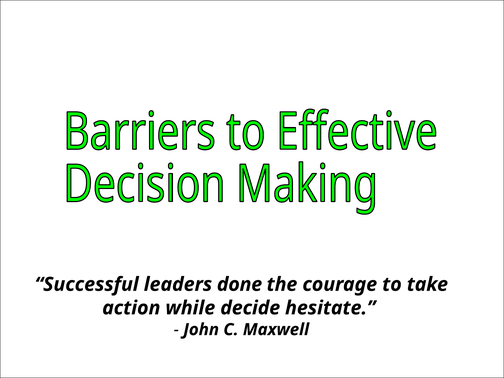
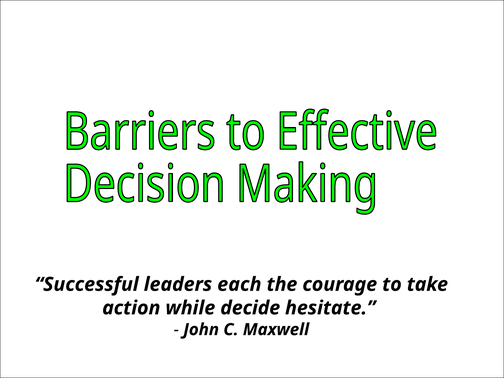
done: done -> each (239, 284)
